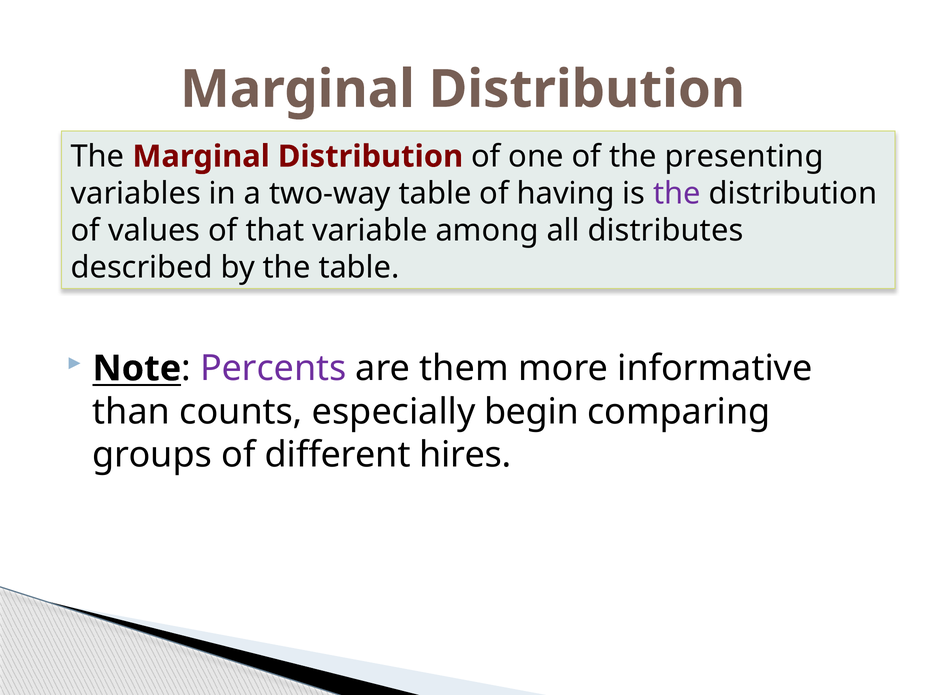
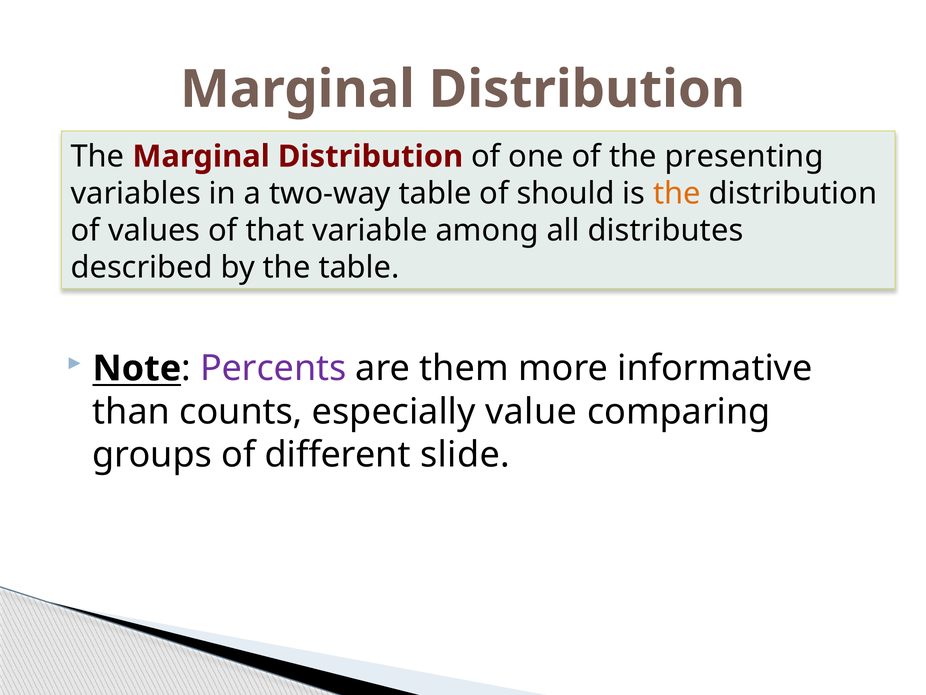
having: having -> should (566, 193)
the colour: purple -> orange (677, 193)
begin: begin -> value (531, 411)
hires: hires -> slide (465, 455)
